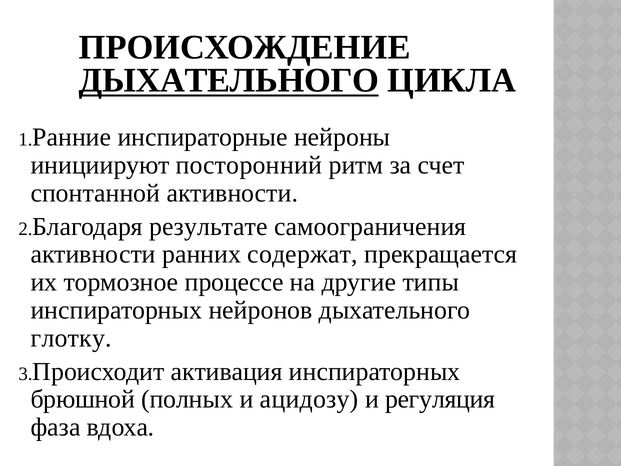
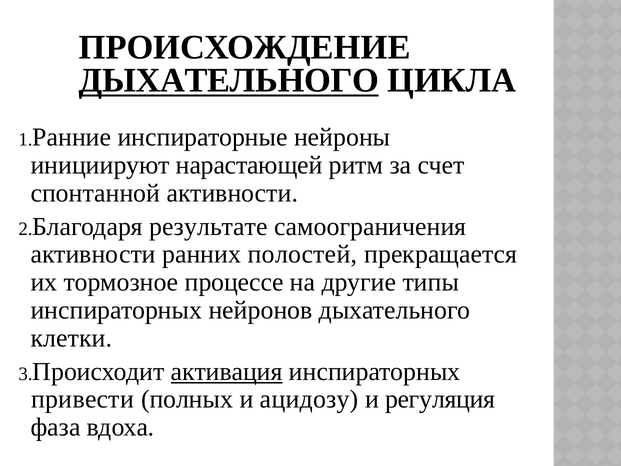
посторонний: посторонний -> нарастающей (249, 165)
содержат: содержат -> полостей (302, 254)
глотку: глотку -> клетки (71, 338)
активация underline: none -> present (227, 371)
брюшной: брюшной -> привести (83, 399)
